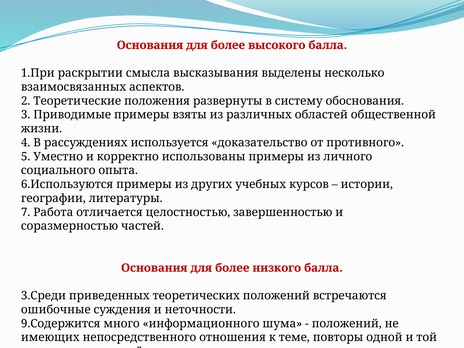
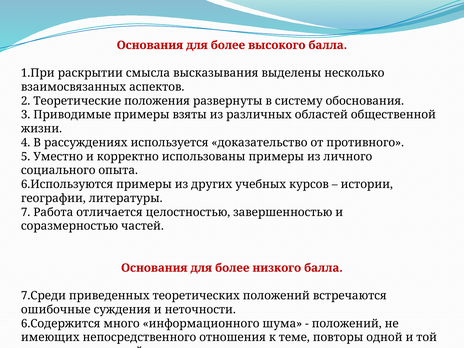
3.Среди: 3.Среди -> 7.Среди (43, 296)
9.Содержится: 9.Содержится -> 6.Содержится (61, 324)
